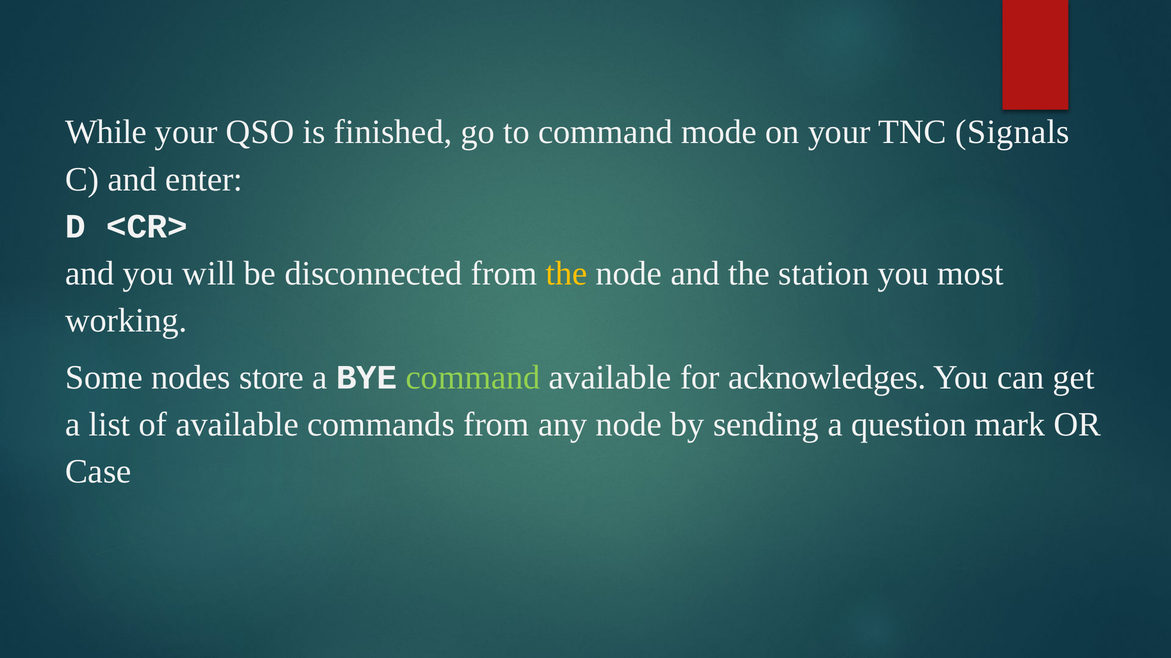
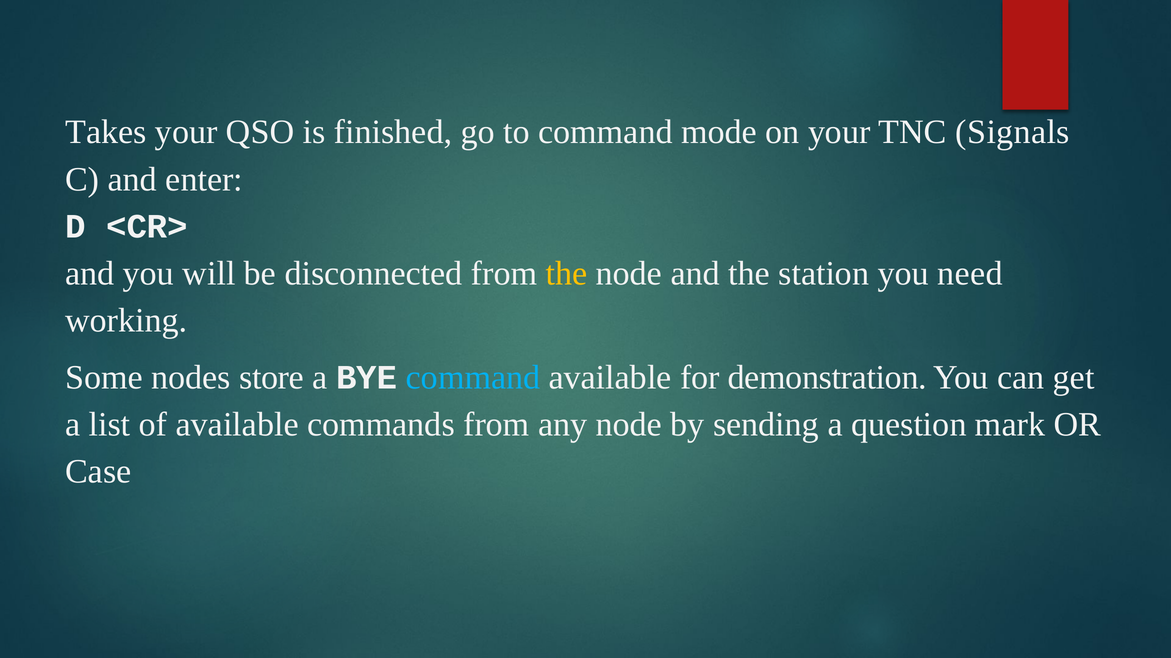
While: While -> Takes (106, 132)
most: most -> need (970, 274)
command colour: light green -> light blue (473, 378)
acknowledges: acknowledges -> demonstration (827, 378)
